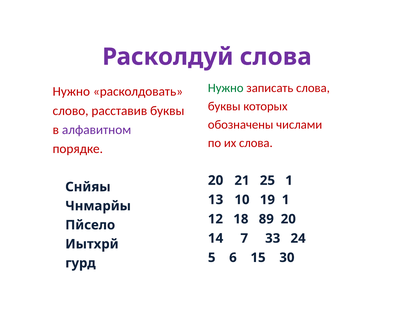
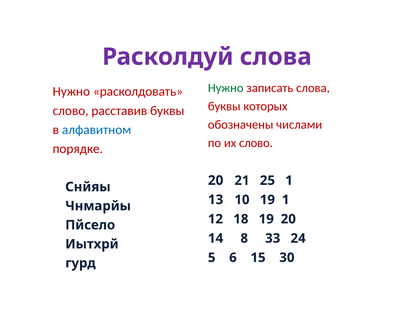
алфавитном colour: purple -> blue (97, 130)
их слова: слова -> слово (256, 143)
18 89: 89 -> 19 (266, 219)
7: 7 -> 8 (244, 239)
